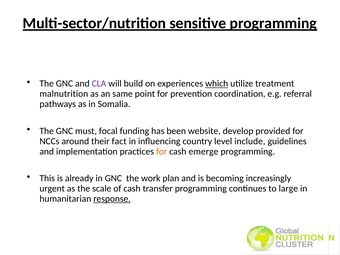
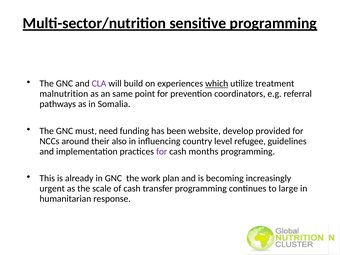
coordination: coordination -> coordinators (240, 94)
focal: focal -> need (108, 131)
fact: fact -> also (119, 141)
include: include -> refugee (250, 141)
for colour: orange -> purple (162, 151)
emerge: emerge -> months (203, 151)
response underline: present -> none (112, 199)
